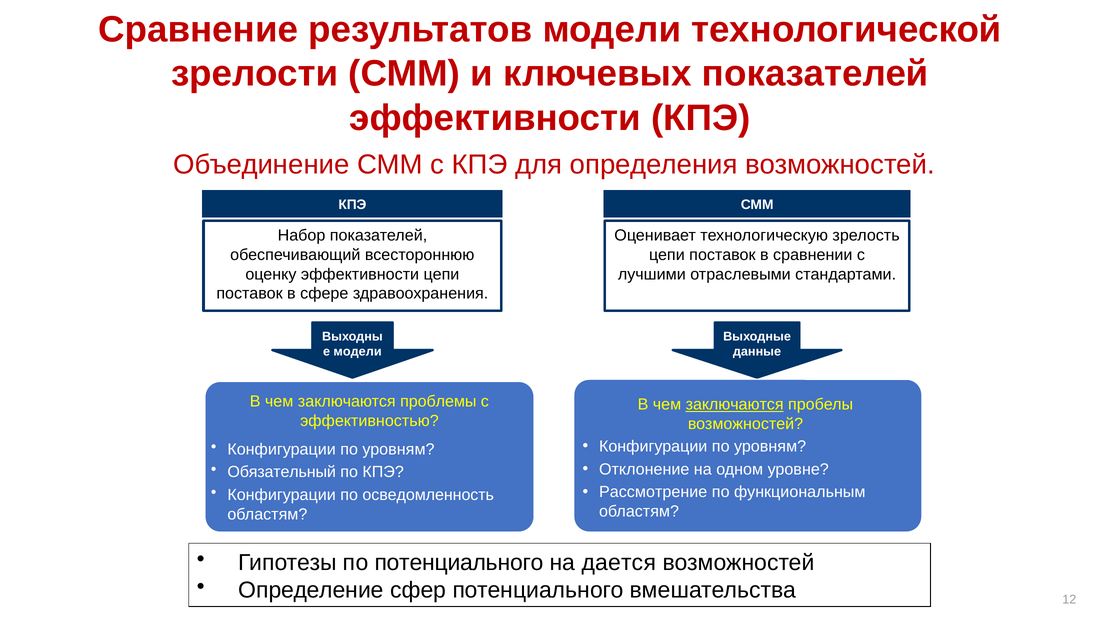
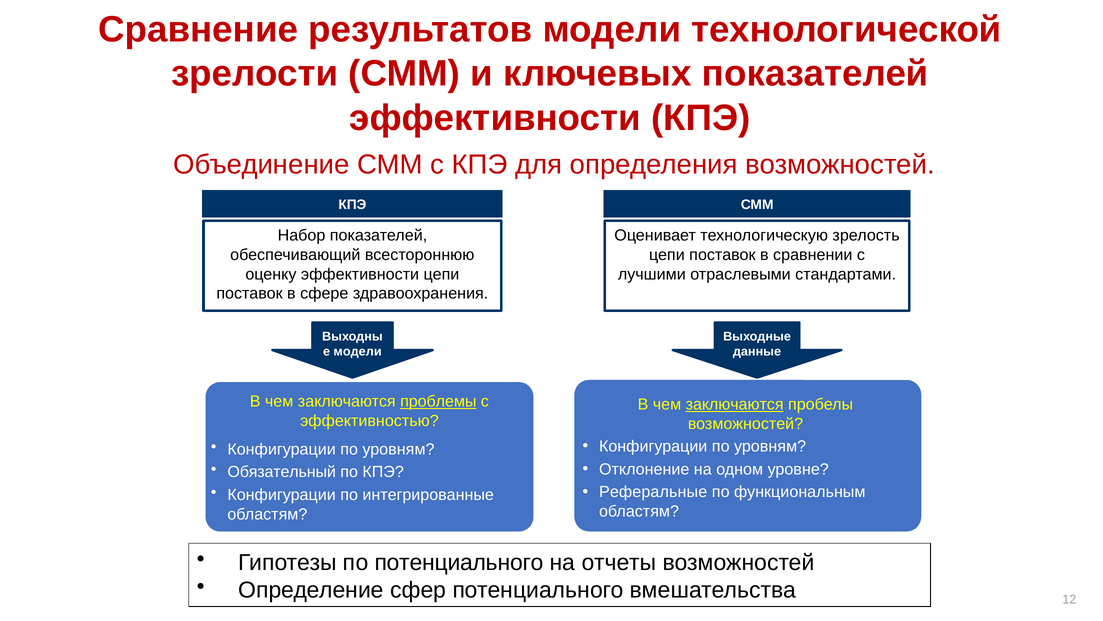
проблемы underline: none -> present (438, 401)
Рассмотрение: Рассмотрение -> Реферальные (653, 492)
осведомленность: осведомленность -> интегрированные (428, 494)
дается: дается -> отчеты (619, 562)
